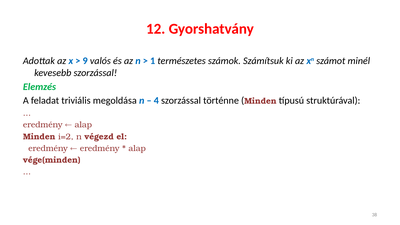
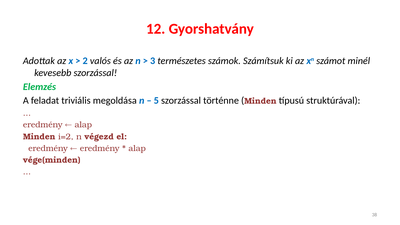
9: 9 -> 2 (85, 61)
1: 1 -> 3 (153, 61)
4: 4 -> 5 (156, 101)
